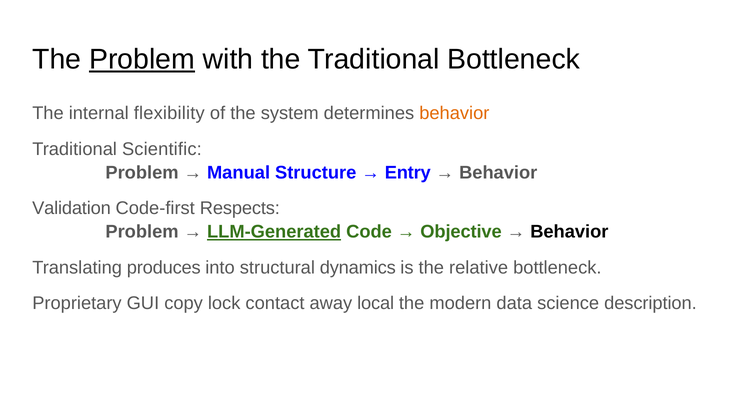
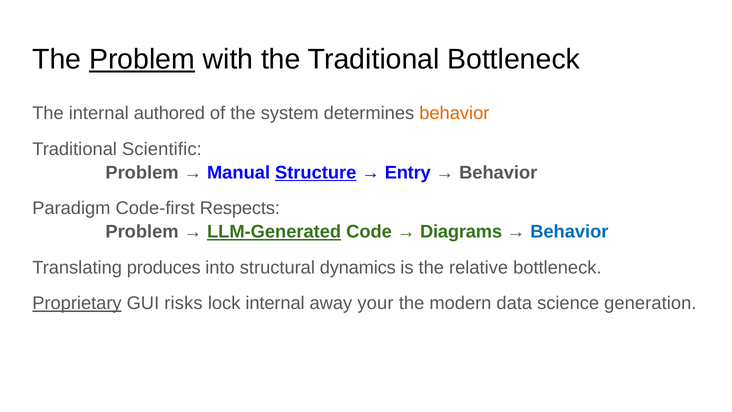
flexibility: flexibility -> authored (169, 113)
Structure underline: none -> present (316, 172)
Validation: Validation -> Paradigm (71, 208)
Objective: Objective -> Diagrams (461, 232)
Behavior colour: black -> blue (569, 232)
Proprietary underline: none -> present (77, 303)
copy: copy -> risks (183, 303)
lock contact: contact -> internal (275, 303)
local: local -> your (375, 303)
description: description -> generation (650, 303)
